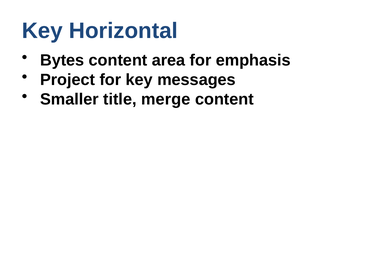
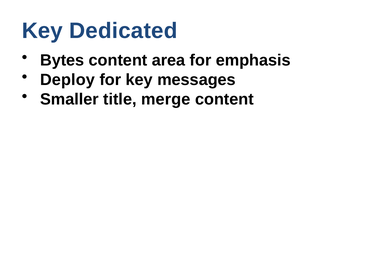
Horizontal: Horizontal -> Dedicated (123, 31)
Project: Project -> Deploy (67, 80)
